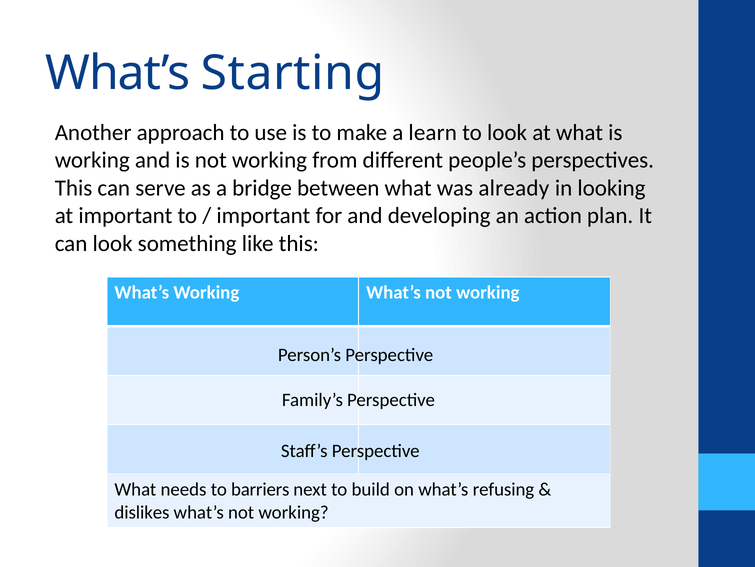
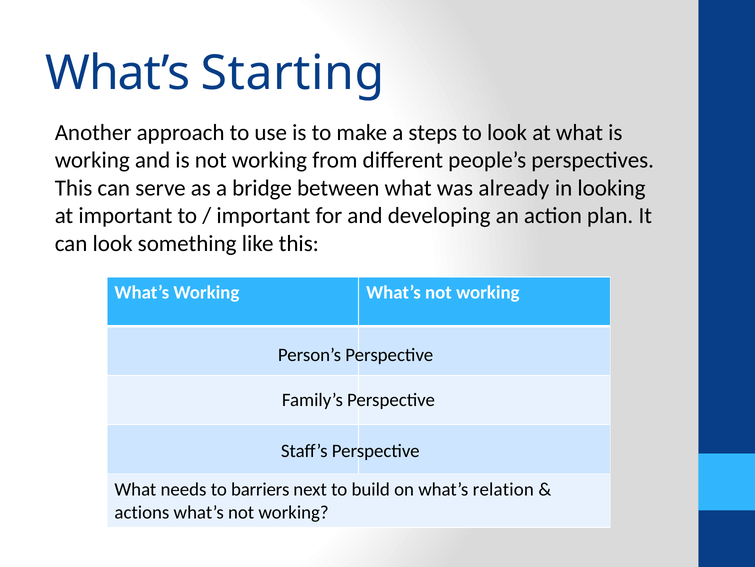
learn: learn -> steps (433, 132)
refusing: refusing -> relation (503, 489)
dislikes: dislikes -> actions (142, 512)
